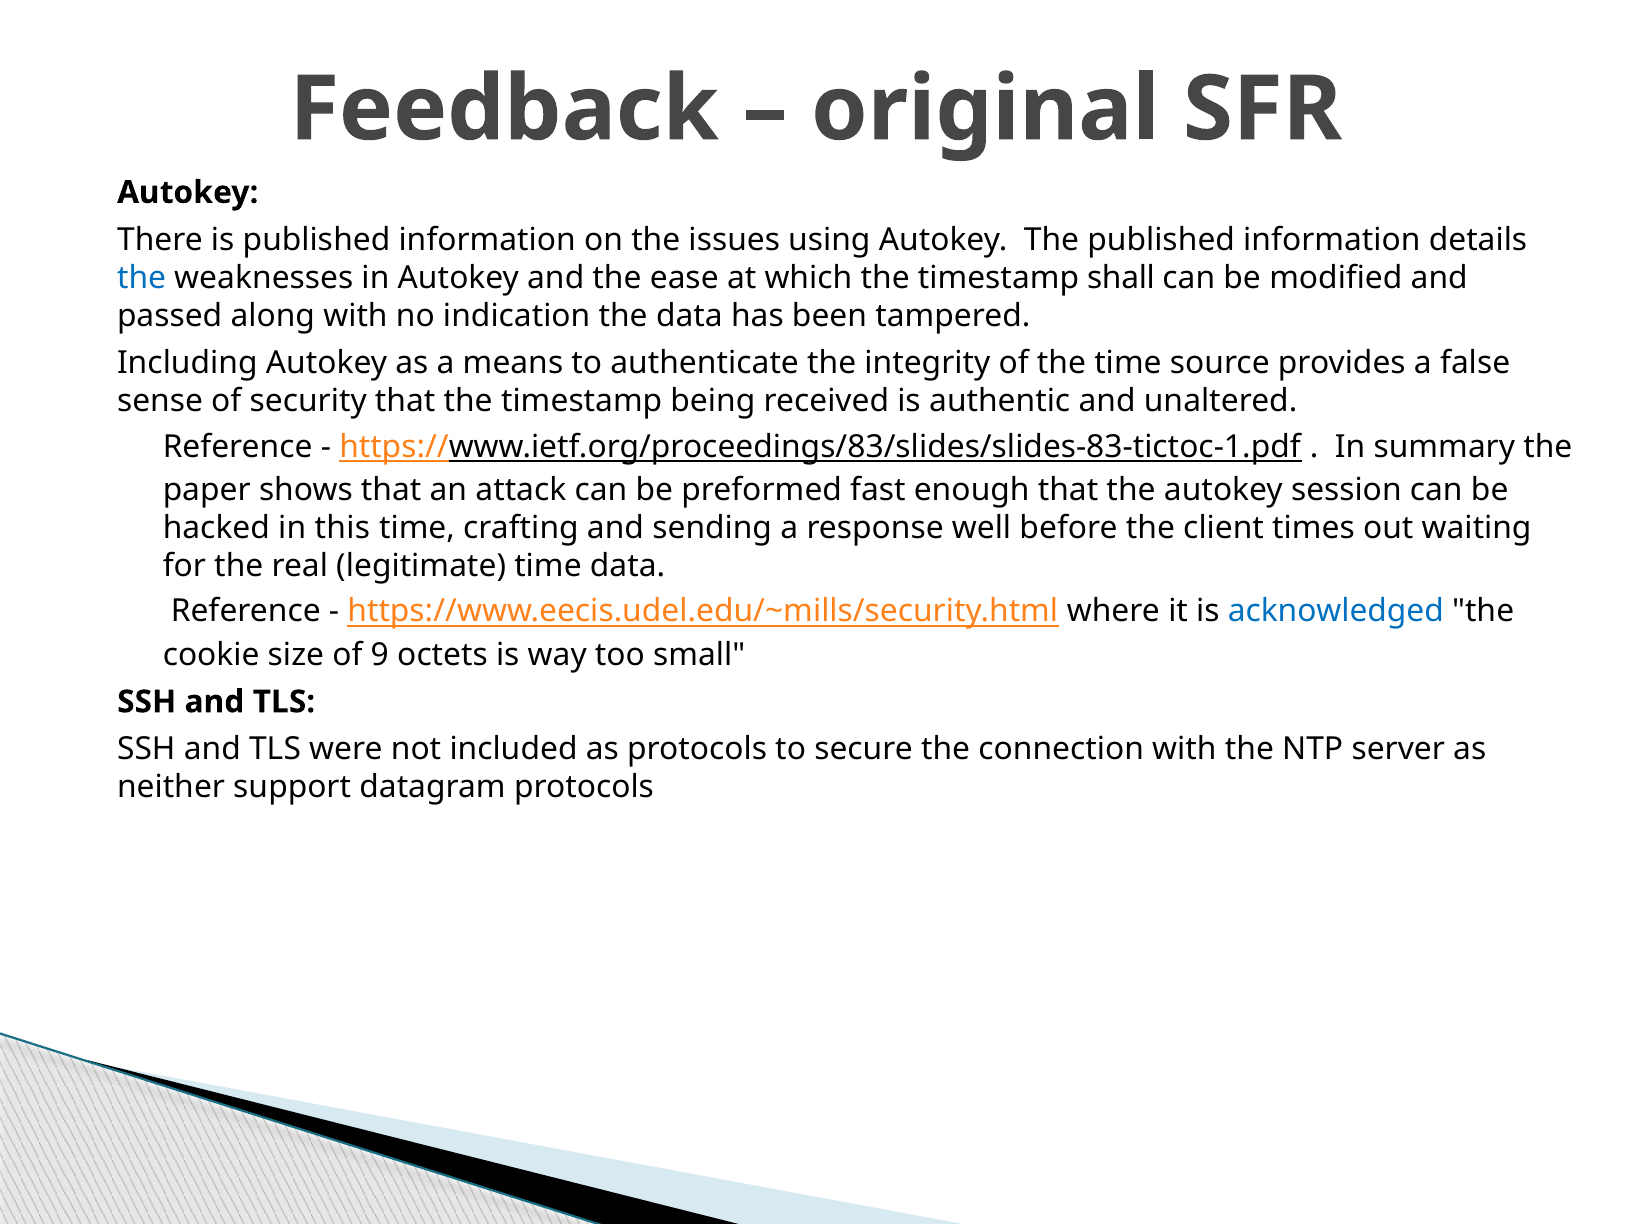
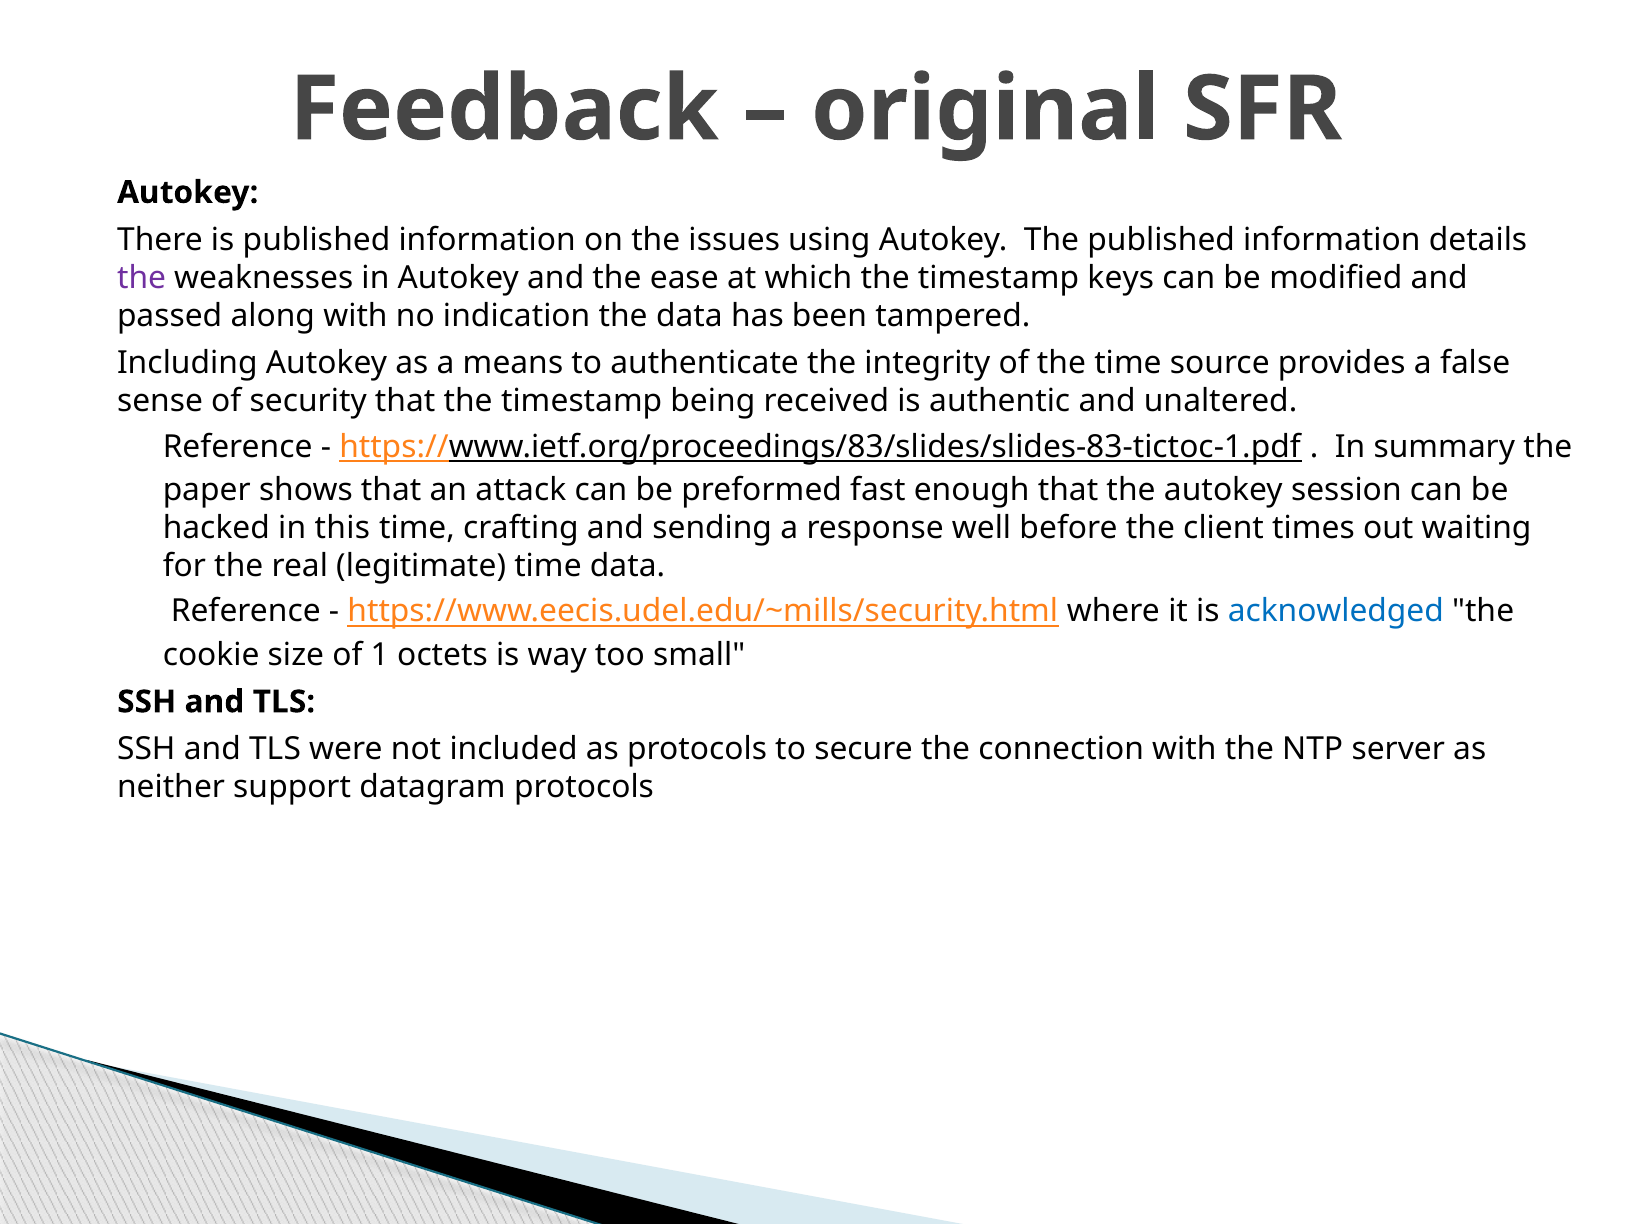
the colour: blue -> purple (142, 278)
shall: shall -> keys (1121, 278)
9: 9 -> 1 (380, 655)
